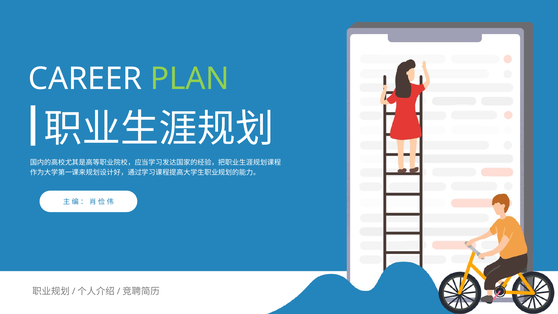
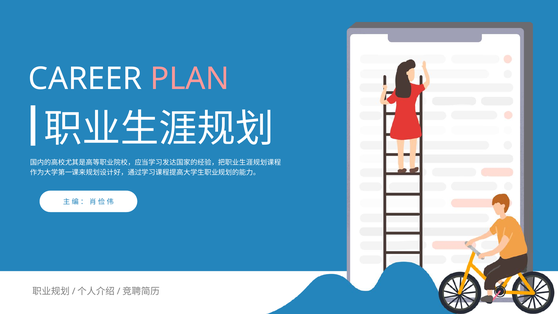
PLAN colour: light green -> pink (190, 79)
